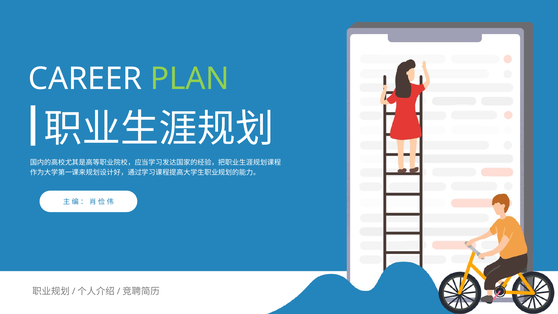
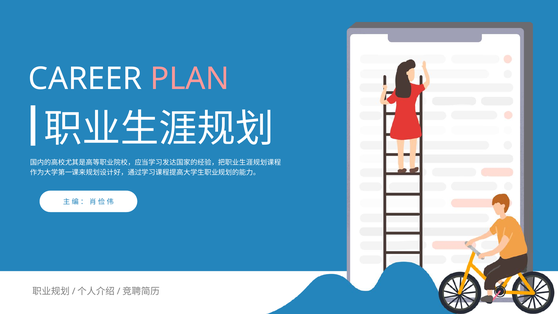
PLAN colour: light green -> pink (190, 79)
